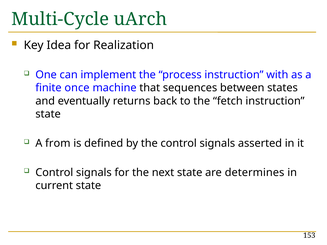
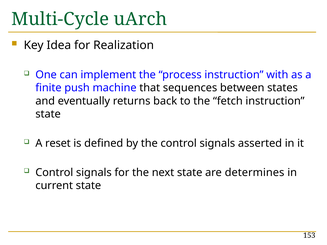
once: once -> push (77, 88)
from: from -> reset (58, 143)
